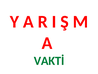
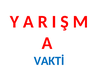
VAKTİ colour: green -> blue (49, 60)
